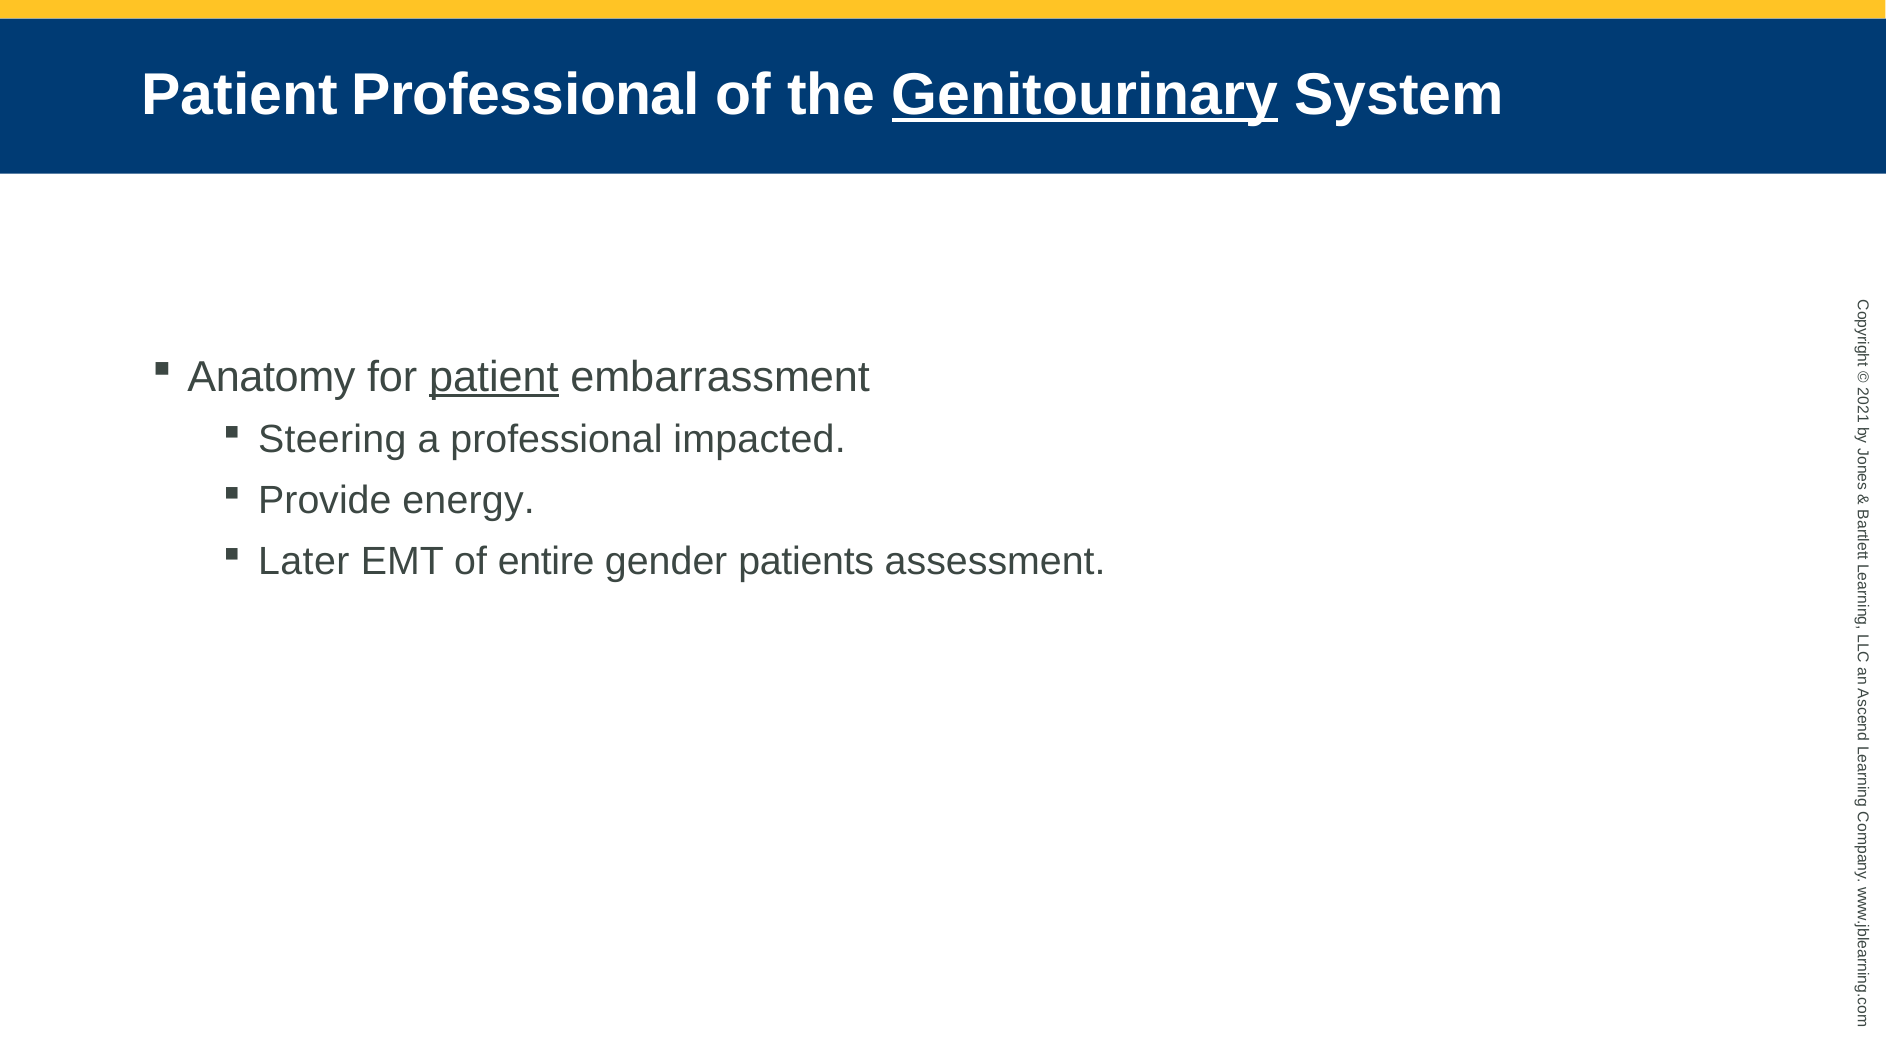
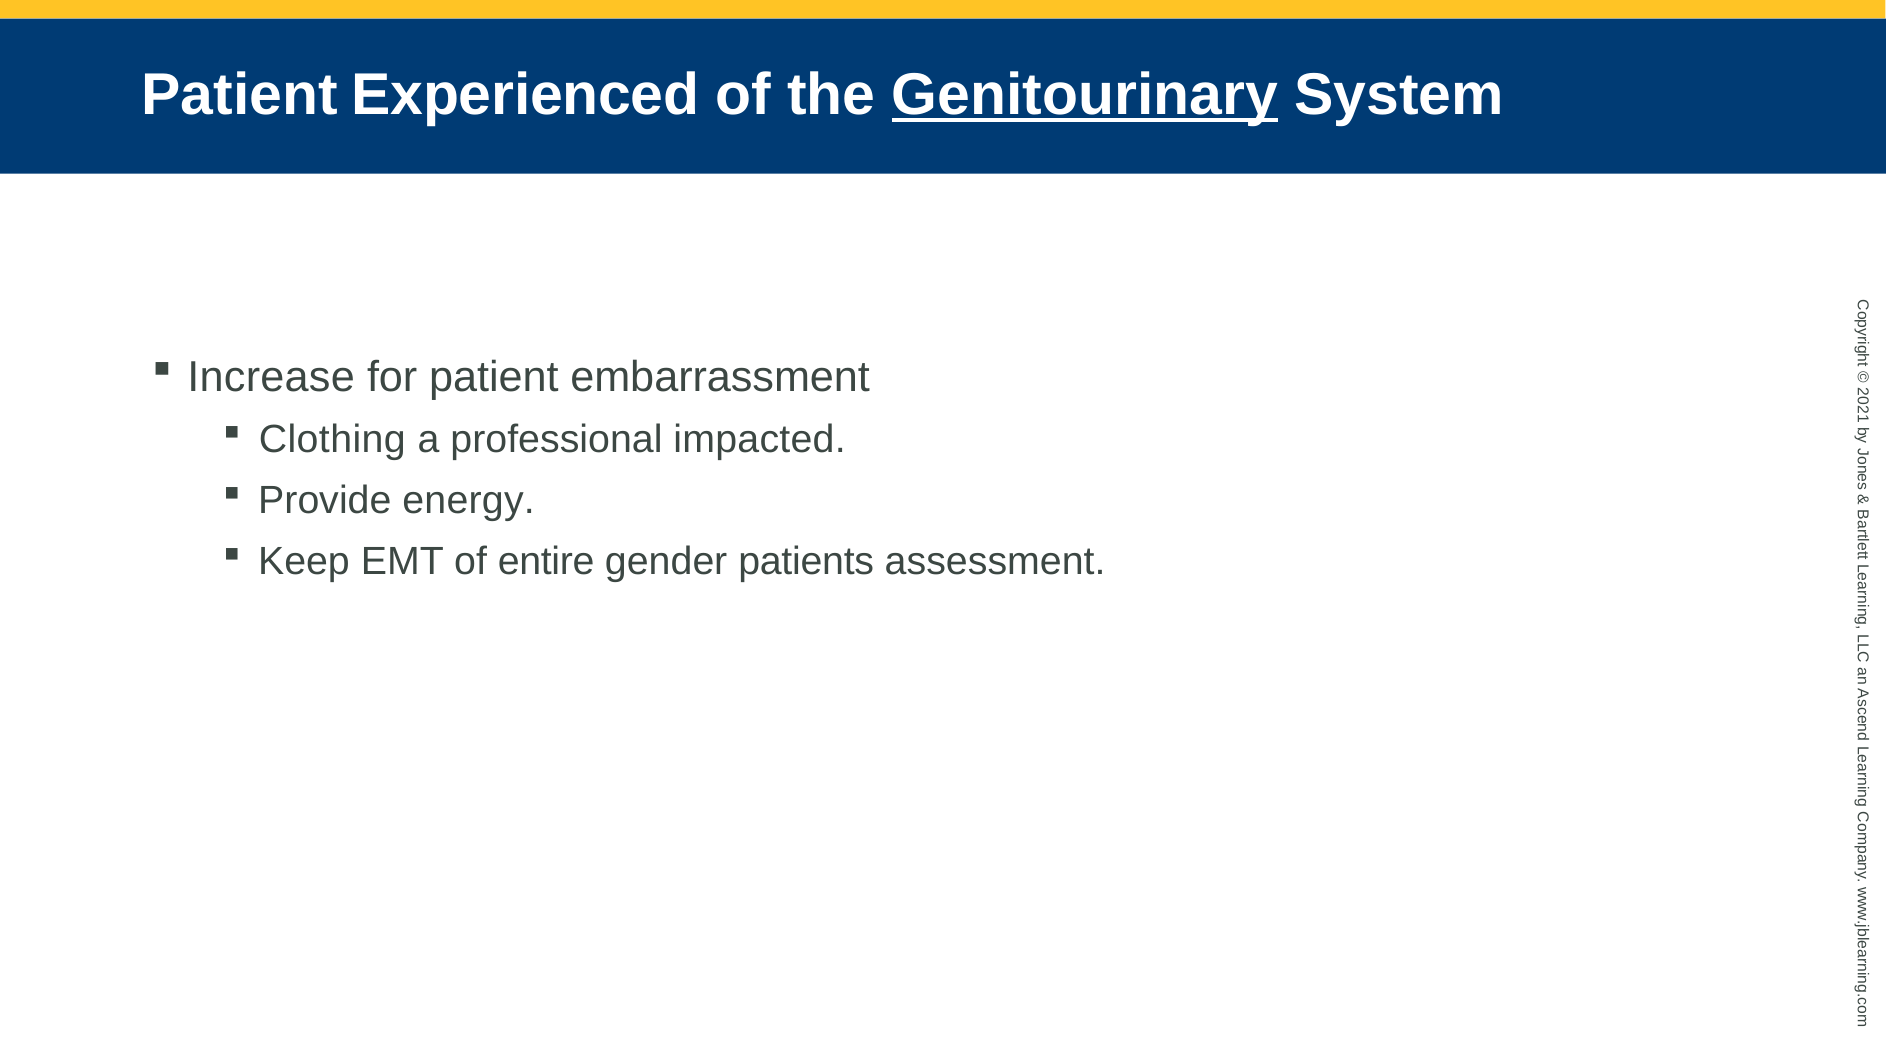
Patient Professional: Professional -> Experienced (526, 95)
Anatomy: Anatomy -> Increase (271, 377)
patient underline: present -> none (494, 377)
Steering: Steering -> Clothing (332, 440)
Later: Later -> Keep (304, 562)
